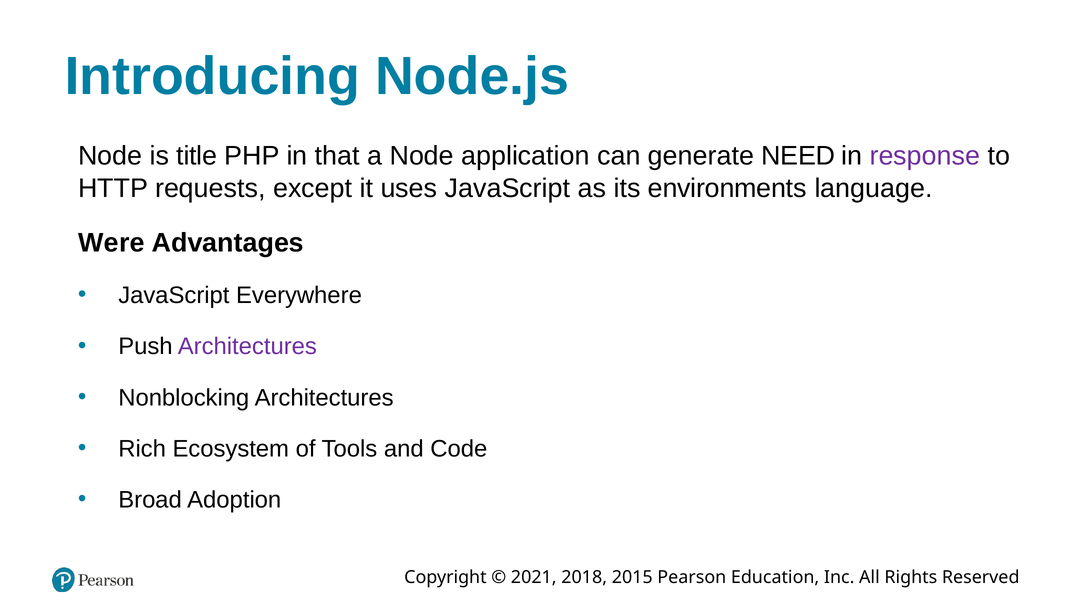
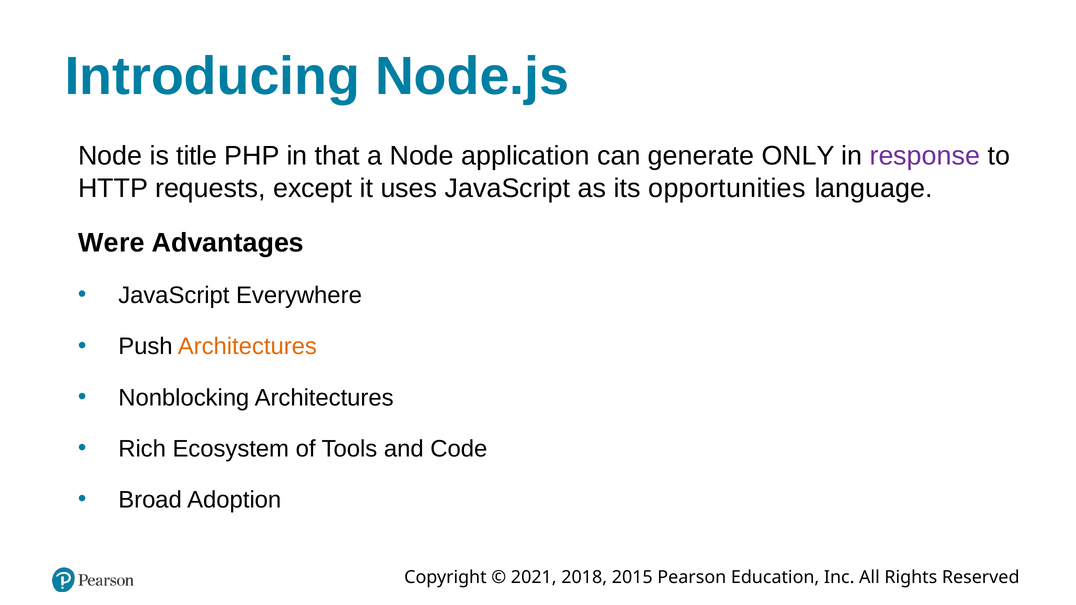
NEED: NEED -> ONLY (798, 156)
environments: environments -> opportunities (727, 188)
Architectures colour: purple -> orange (247, 347)
